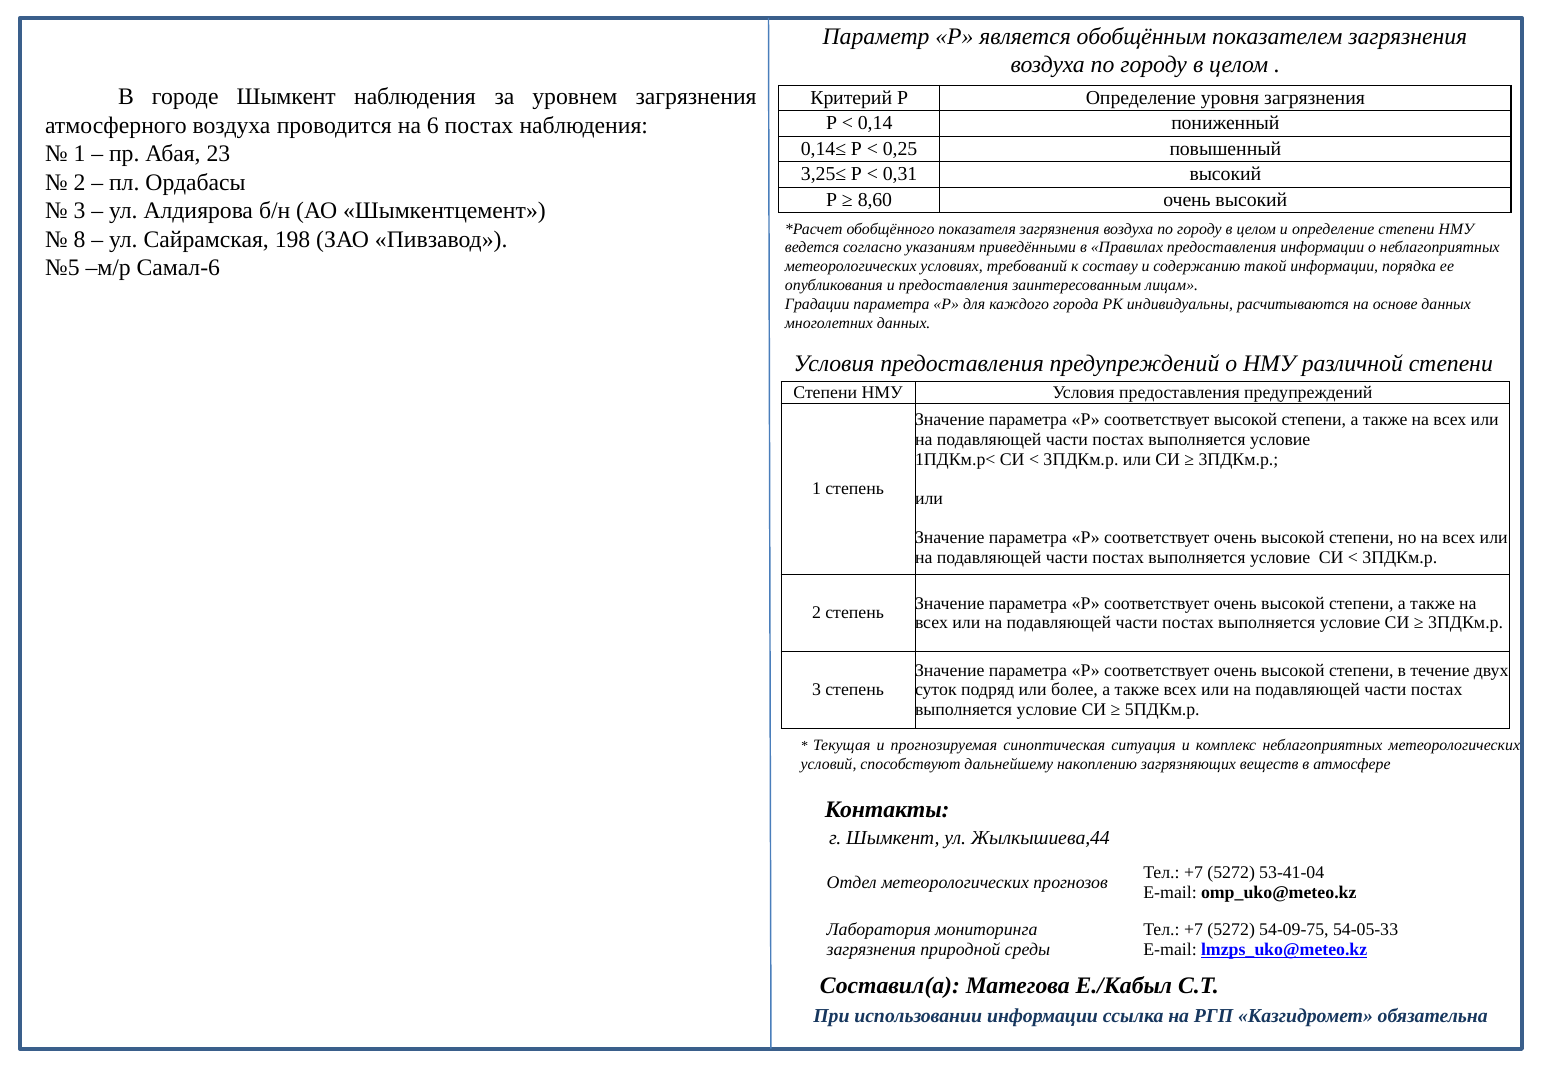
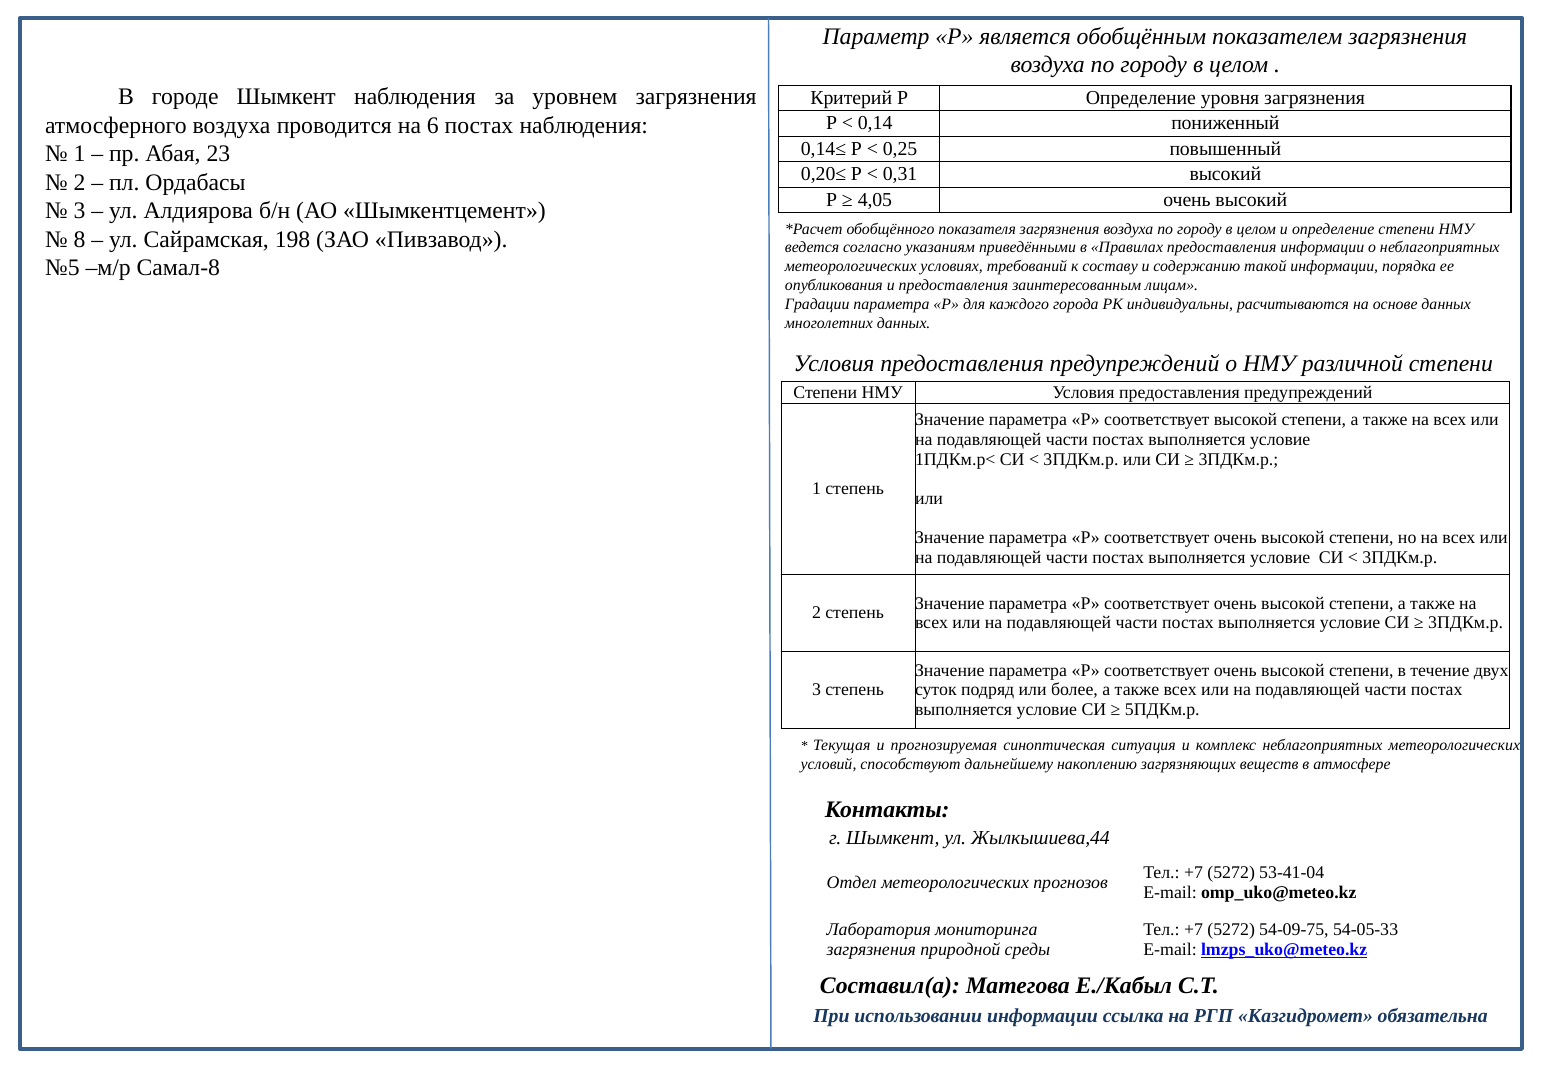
3,25≤: 3,25≤ -> 0,20≤ (824, 174)
8,60: 8,60 -> 4,05 (875, 200)
Самал-6: Самал-6 -> Самал-8 (178, 268)
